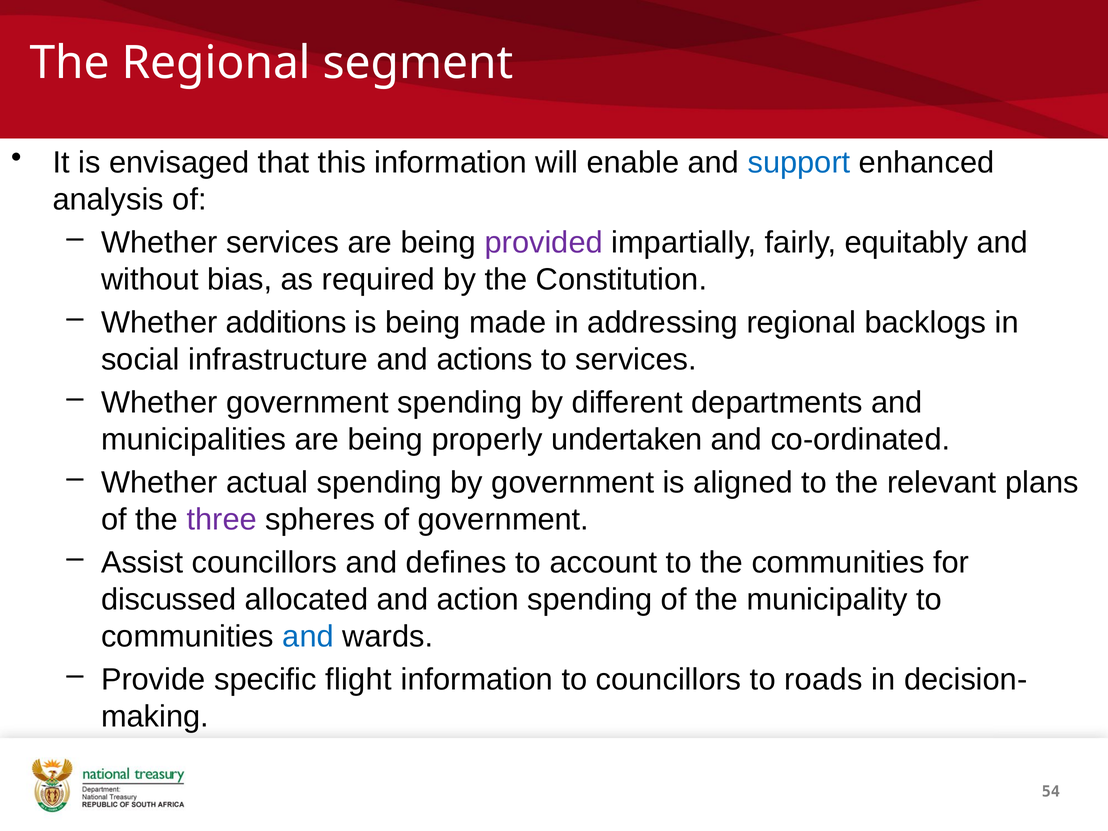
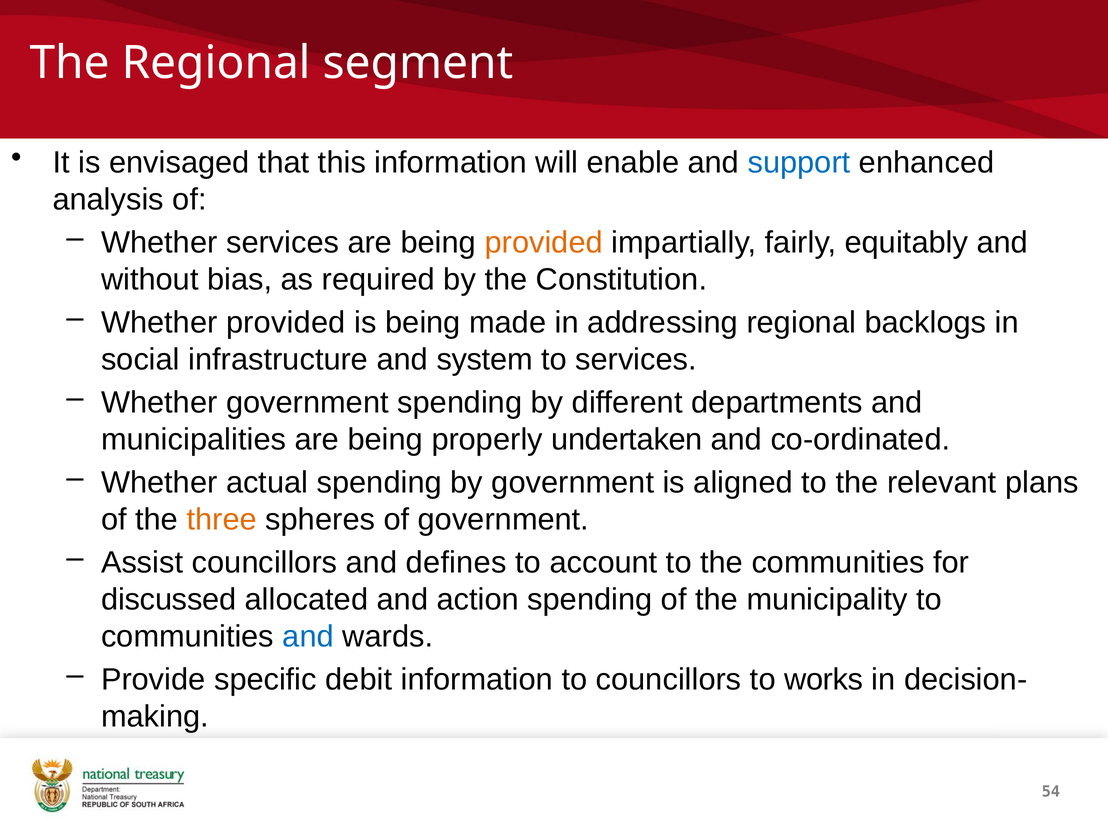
provided colour: purple -> orange (544, 242)
Whether additions: additions -> provided (286, 323)
actions: actions -> system (485, 359)
three colour: purple -> orange (222, 520)
flight: flight -> debit (359, 680)
roads: roads -> works (824, 680)
